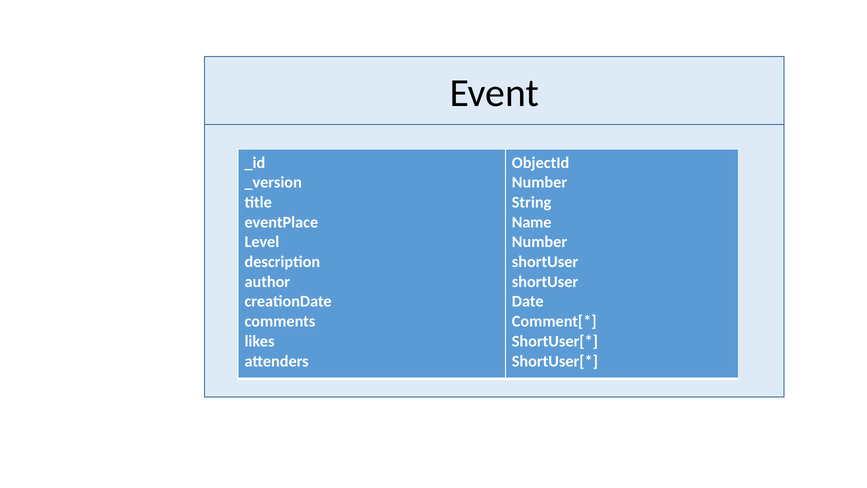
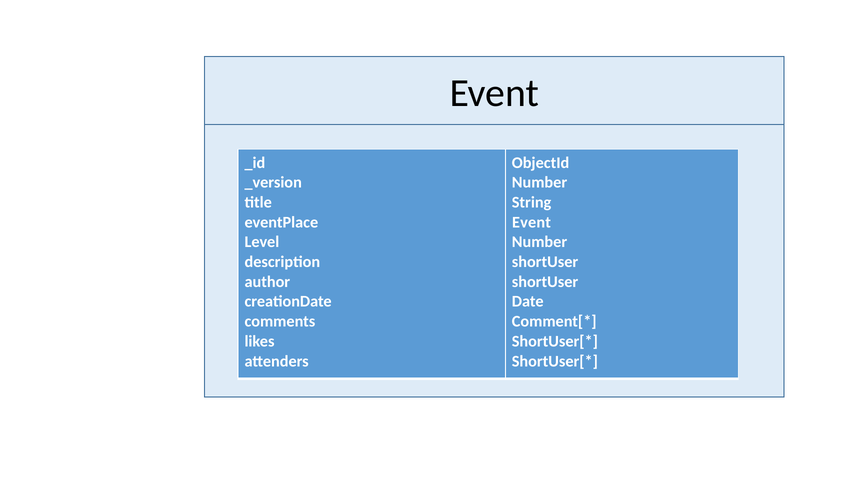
Name: Name -> Event (531, 222)
